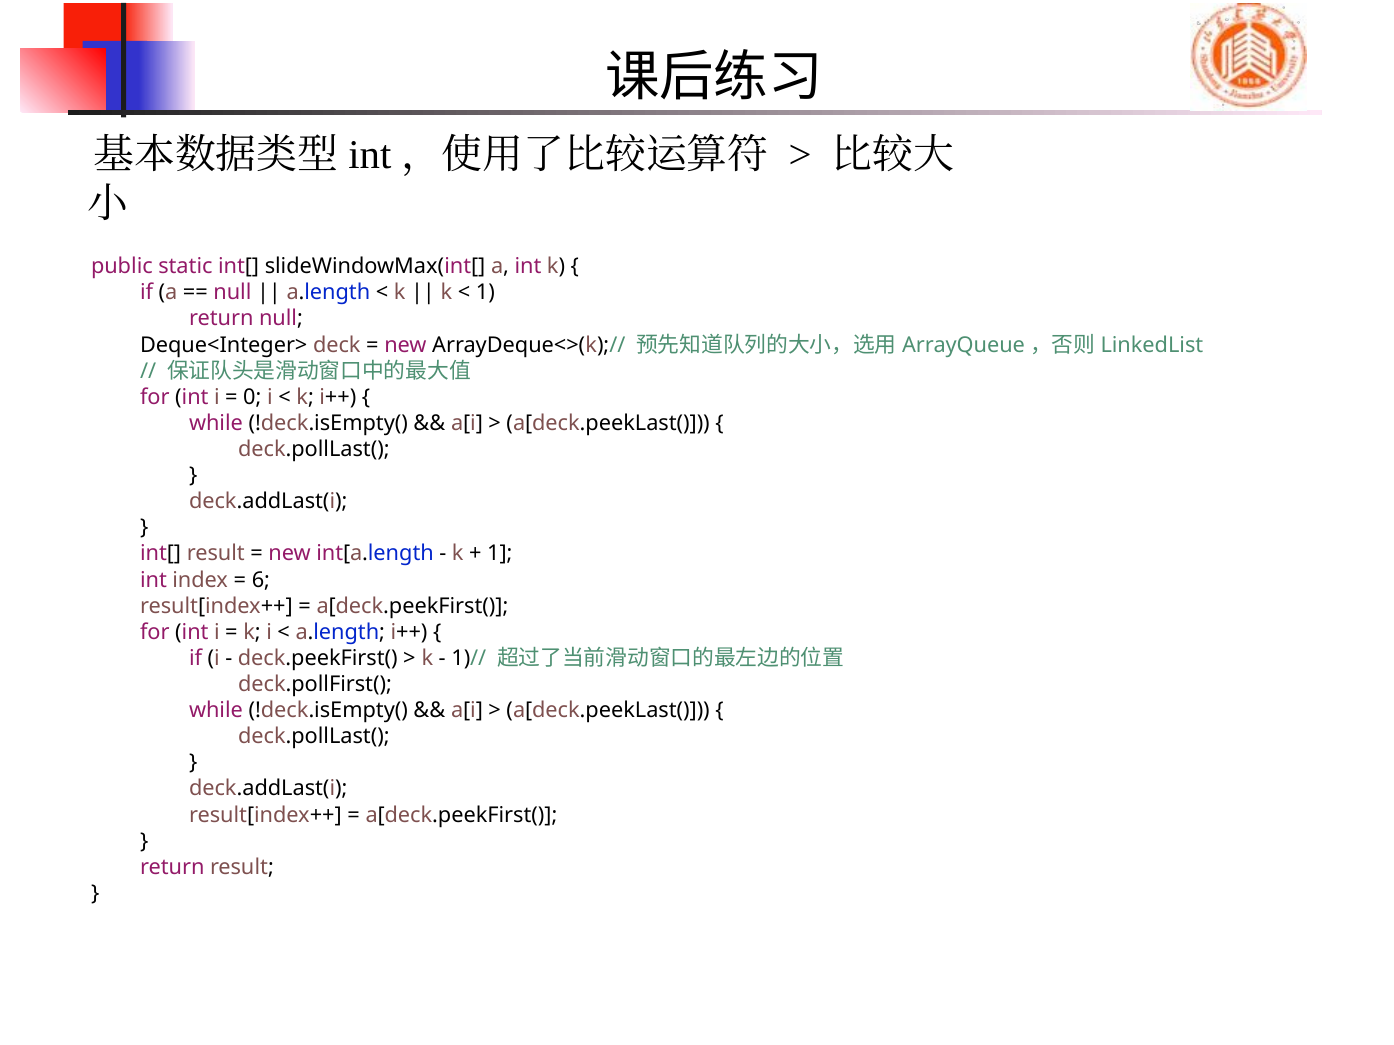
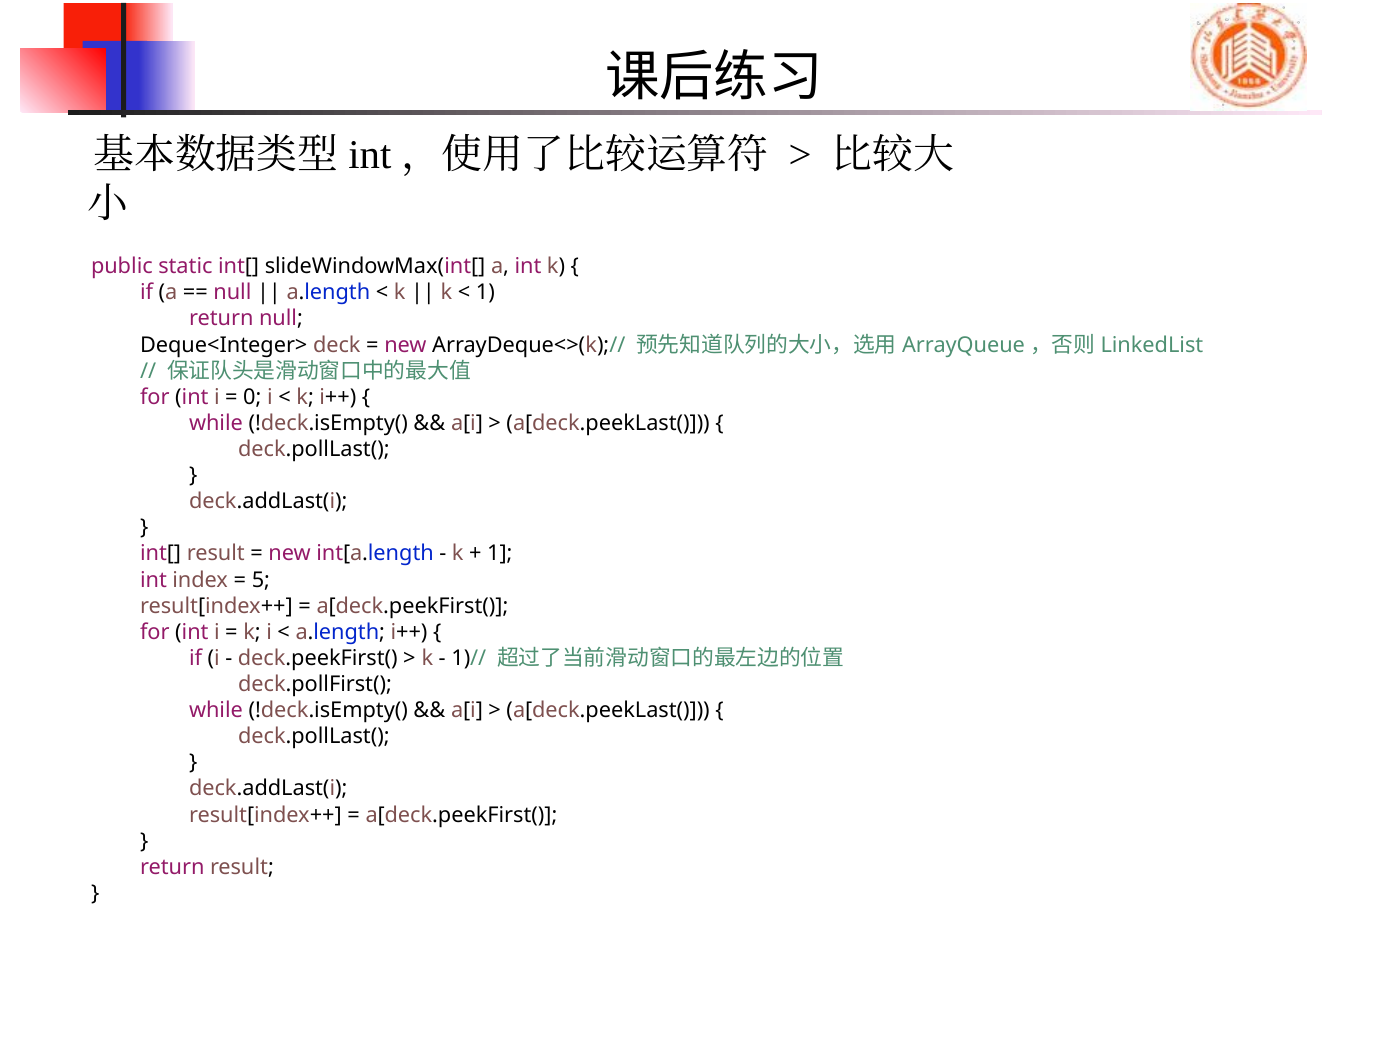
6: 6 -> 5 (261, 580)
